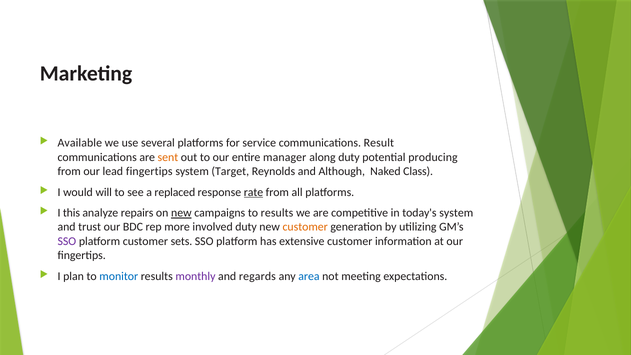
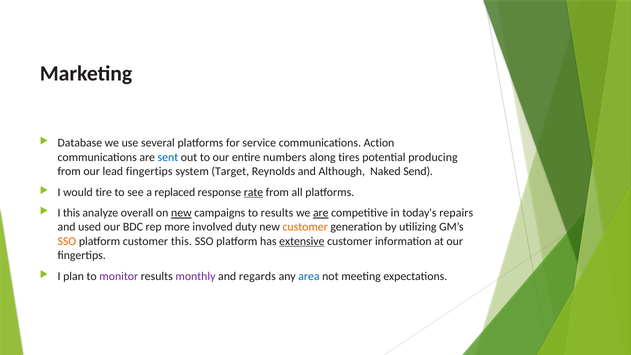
Available: Available -> Database (80, 143)
Result: Result -> Action (379, 143)
sent colour: orange -> blue (168, 157)
manager: manager -> numbers (285, 157)
along duty: duty -> tires (349, 157)
Class: Class -> Send (418, 171)
will: will -> tire (104, 192)
repairs: repairs -> overall (137, 213)
are underline: none -> present (321, 213)
today's system: system -> repairs (456, 213)
trust: trust -> used (90, 227)
SSO colour: purple -> orange (67, 241)
customer sets: sets -> this (181, 241)
extensive underline: none -> present (302, 241)
monitor colour: blue -> purple (119, 276)
